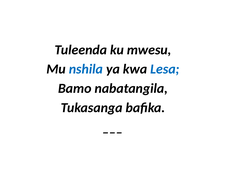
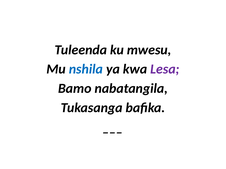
Lesa colour: blue -> purple (165, 69)
